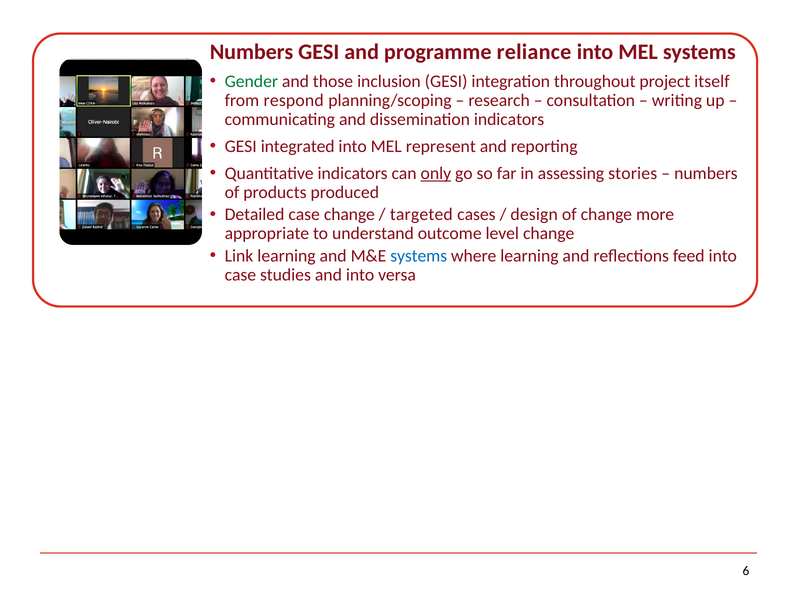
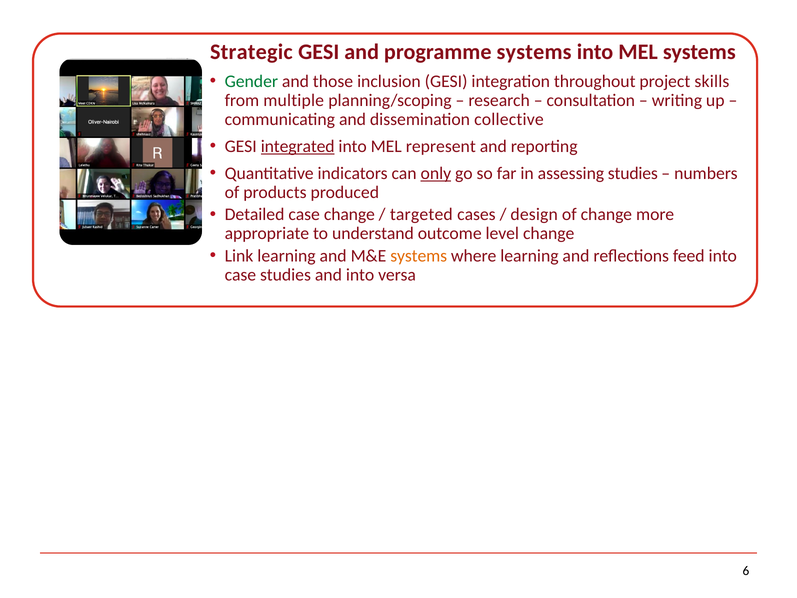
Numbers: Numbers -> Strategic (251, 52)
programme reliance: reliance -> systems (534, 52)
itself: itself -> skills (712, 81)
respond: respond -> multiple (294, 100)
dissemination indicators: indicators -> collective (509, 119)
integrated underline: none -> present (298, 146)
assessing stories: stories -> studies (633, 173)
systems colour: blue -> orange (419, 256)
